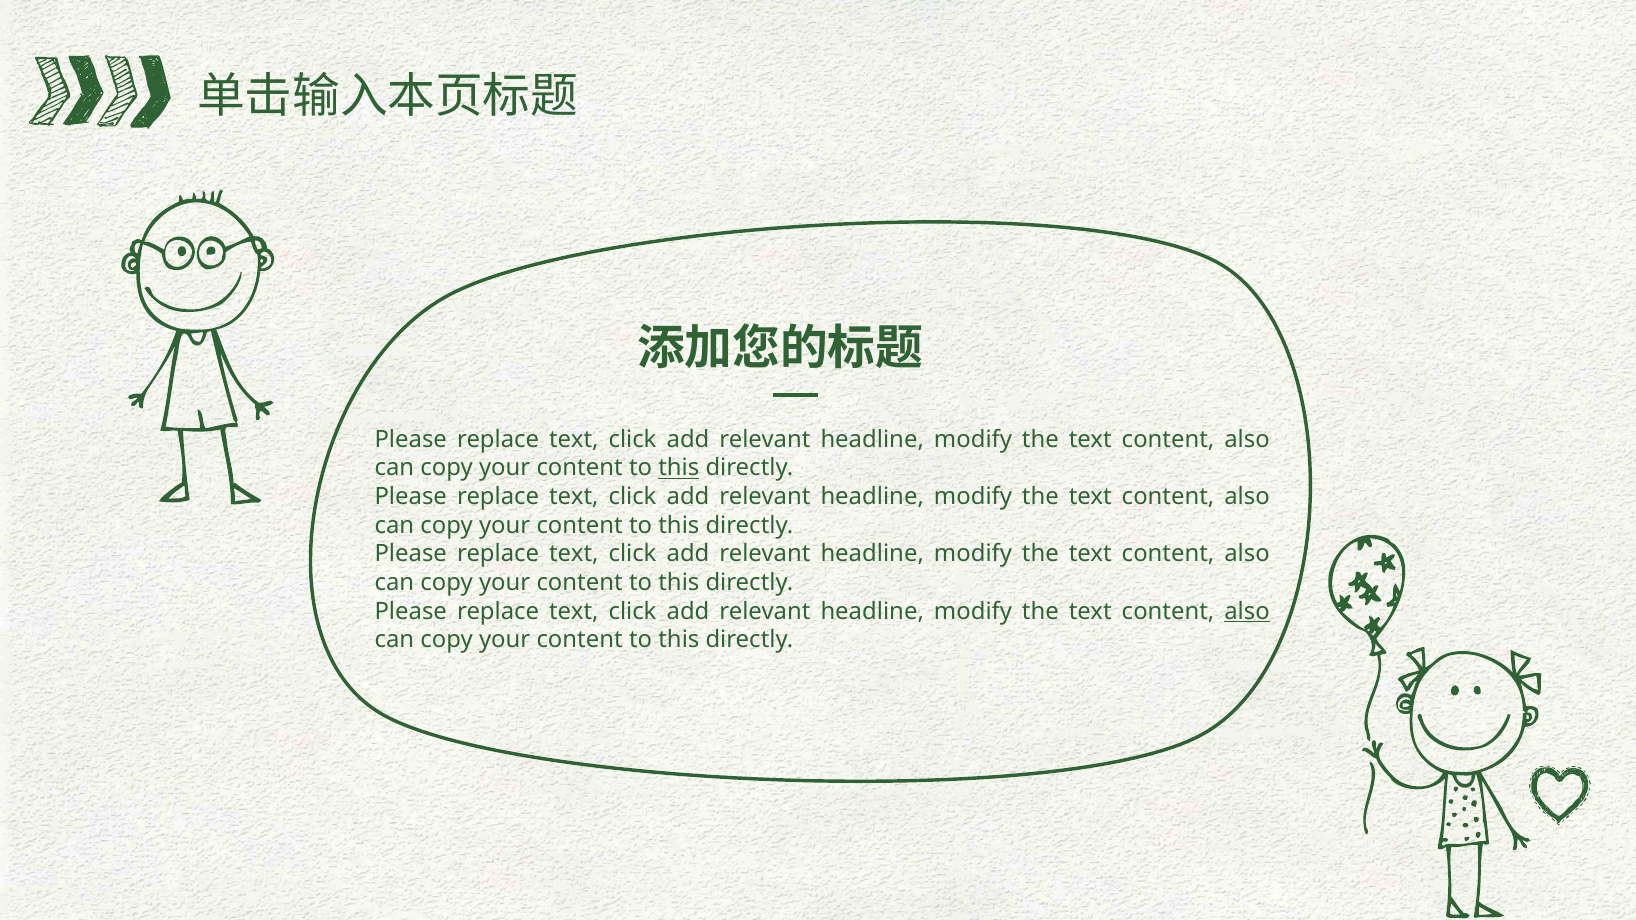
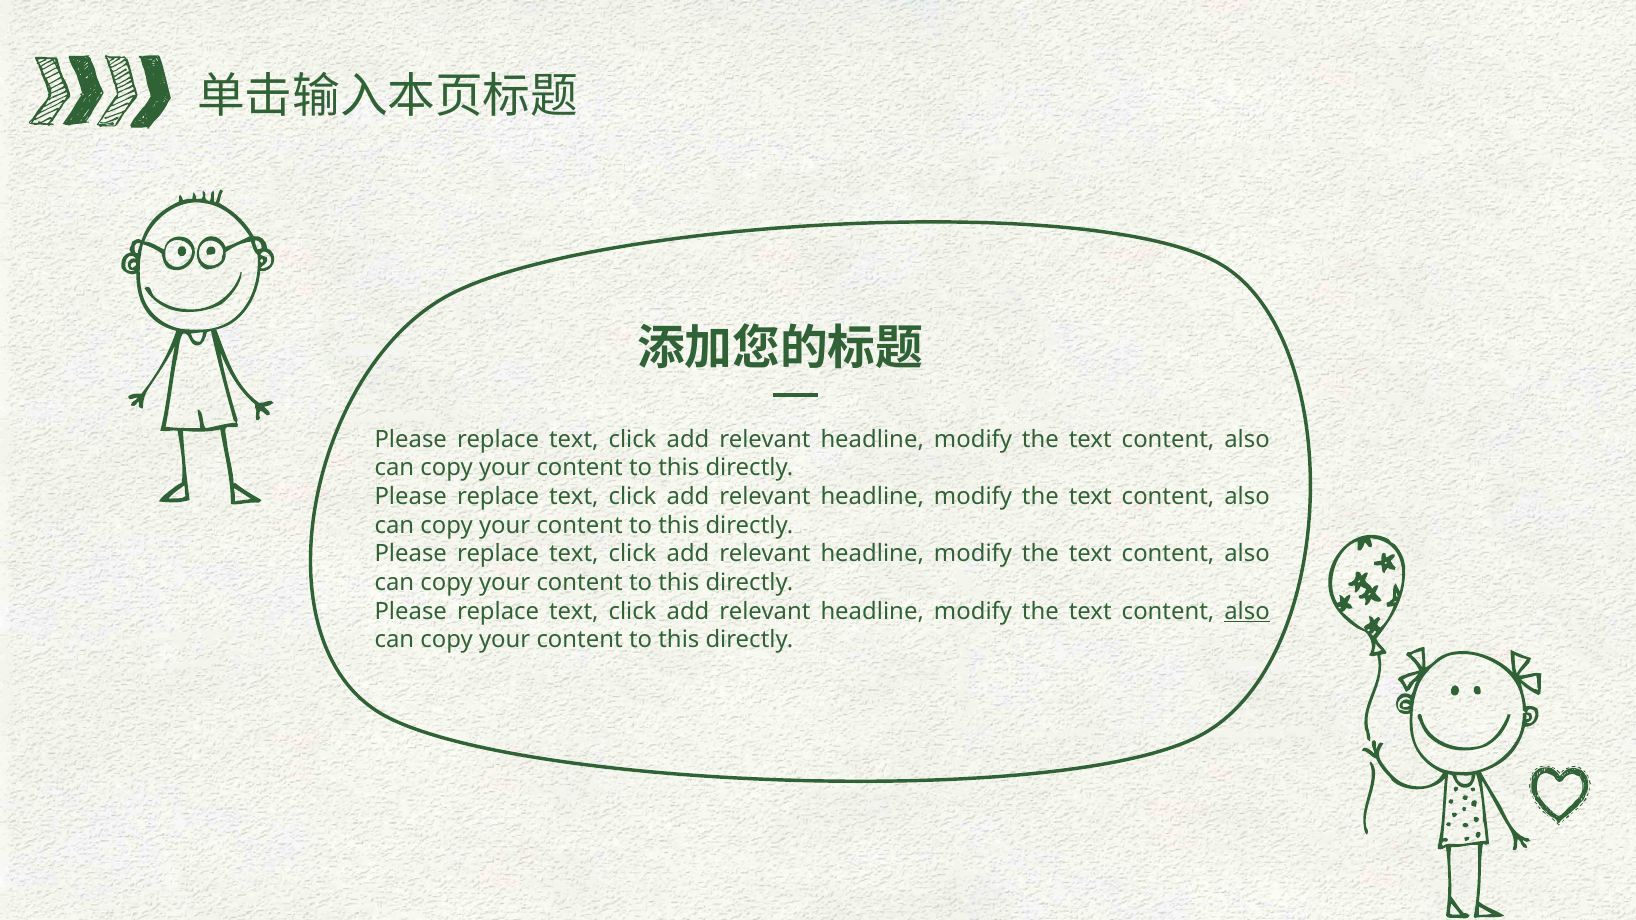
this underline: present -> none (679, 468)
